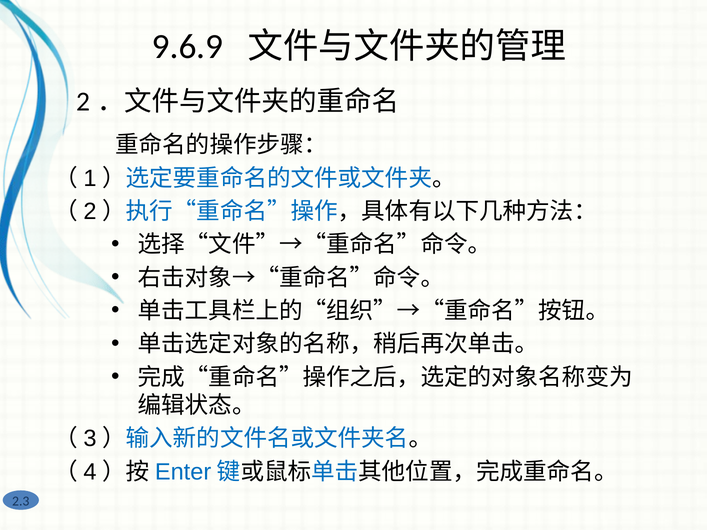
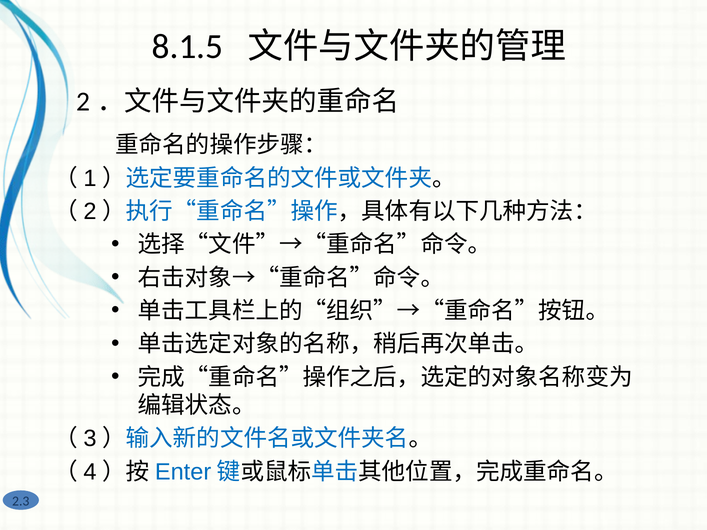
9.6.9: 9.6.9 -> 8.1.5 (188, 47)
